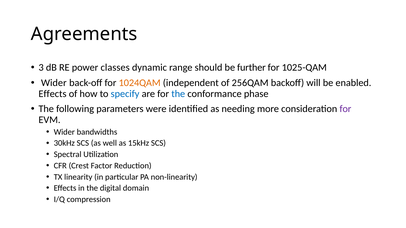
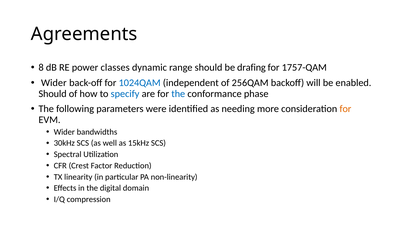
3: 3 -> 8 (41, 68)
further: further -> drafing (251, 68)
1025-QAM: 1025-QAM -> 1757-QAM (304, 68)
1024QAM colour: orange -> blue (140, 83)
Effects: Effects -> Should (53, 94)
for colour: purple -> orange (345, 109)
